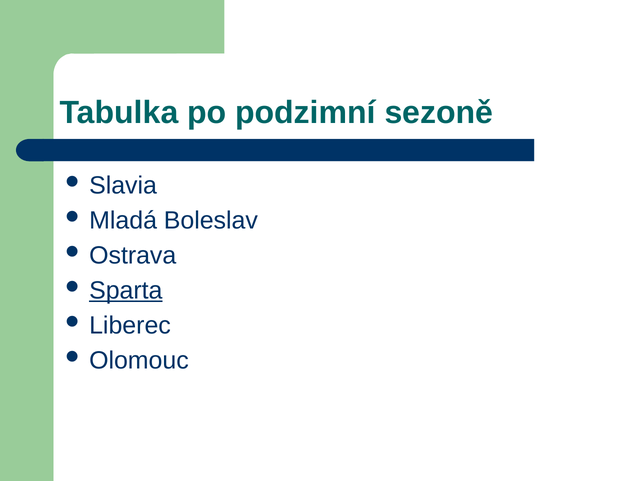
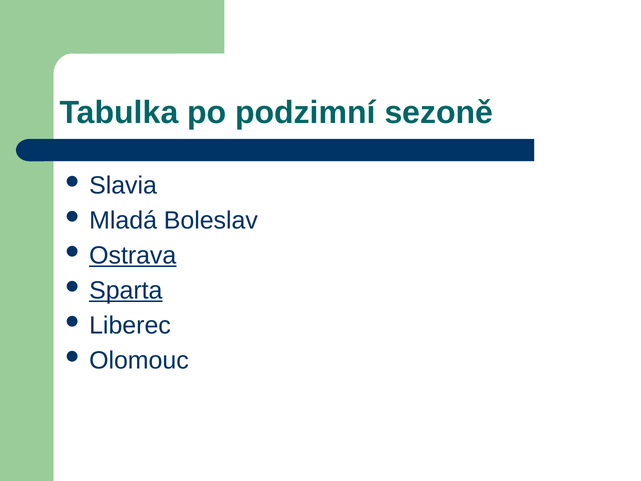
Ostrava underline: none -> present (133, 255)
